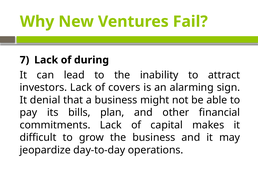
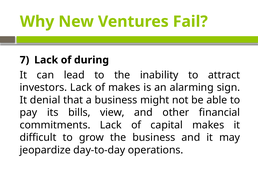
of covers: covers -> makes (124, 87)
plan: plan -> view (112, 112)
